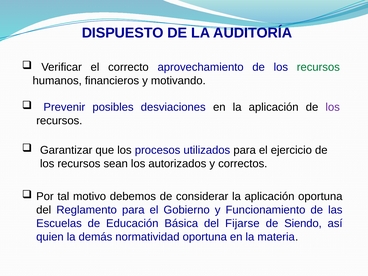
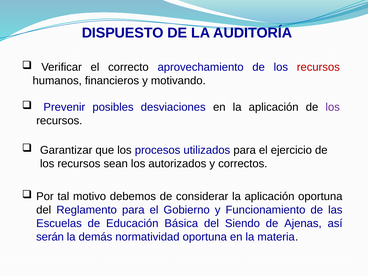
recursos colour: green -> red (318, 67)
Fijarse: Fijarse -> Siendo (242, 223)
Siendo: Siendo -> Ajenas (303, 223)
quien: quien -> serán (50, 237)
